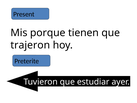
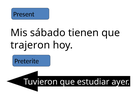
porque: porque -> sábado (48, 33)
